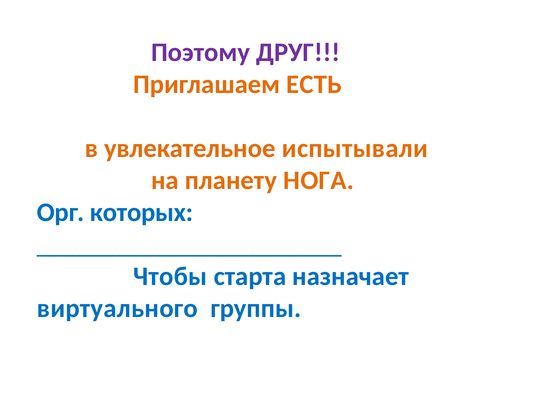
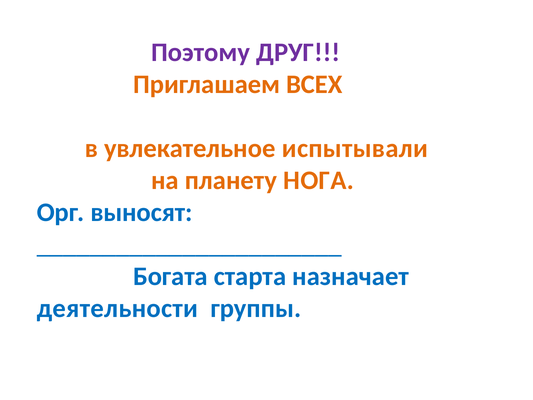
ЕСТЬ: ЕСТЬ -> ВСЕХ (314, 84)
которых: которых -> выносят (141, 212)
Чтобы: Чтобы -> Богата (170, 276)
виртуального: виртуального -> деятельности (117, 308)
